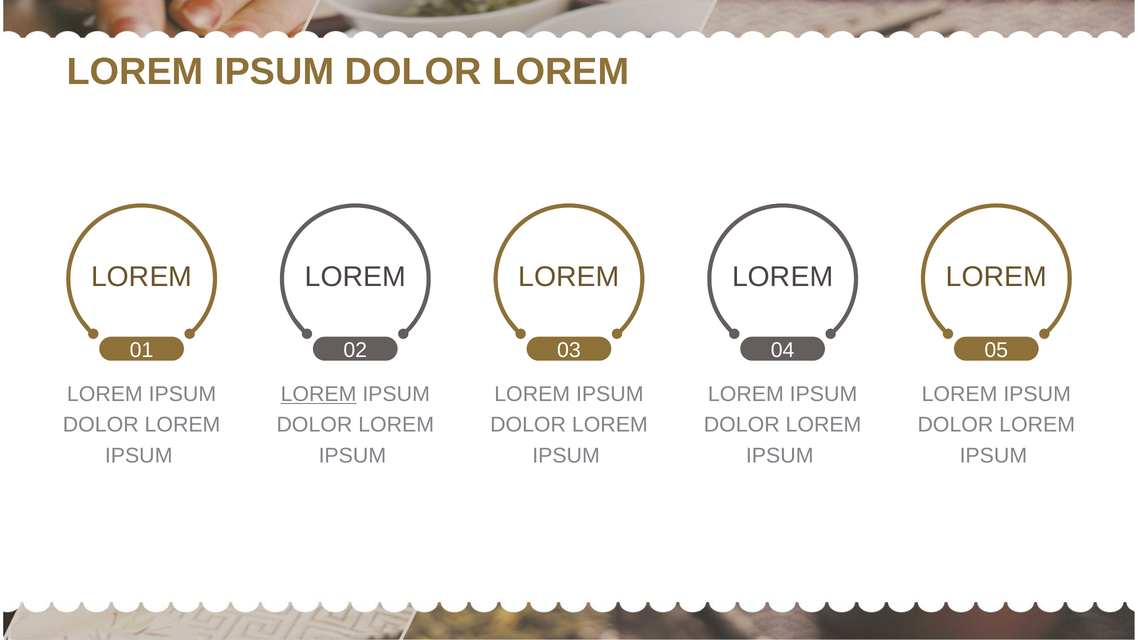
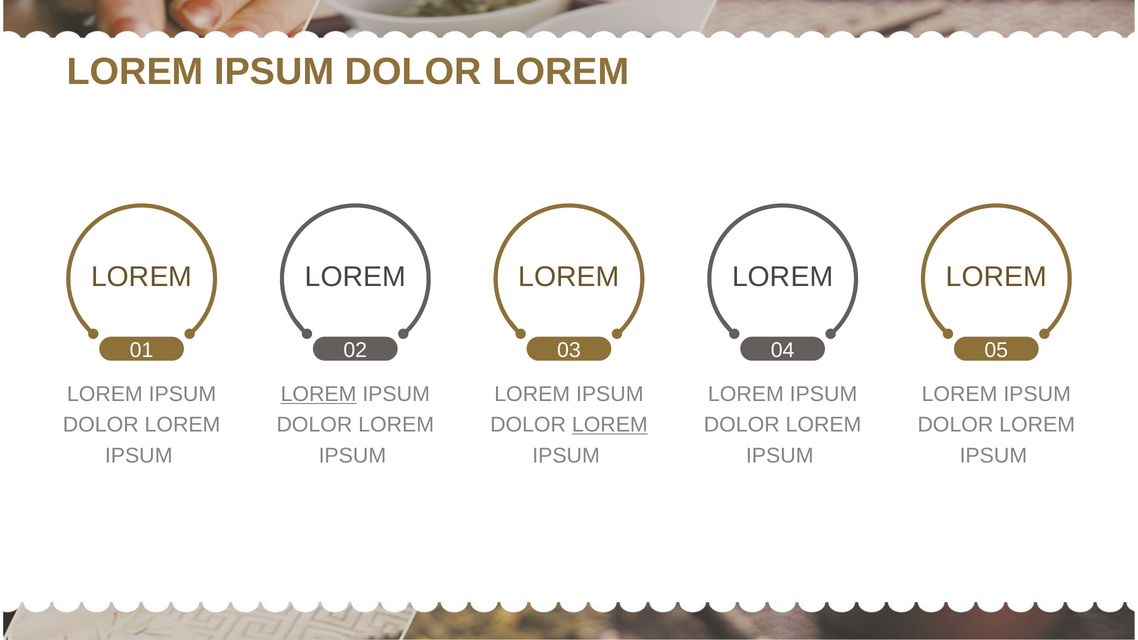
LOREM underline: none -> present (610, 425)
